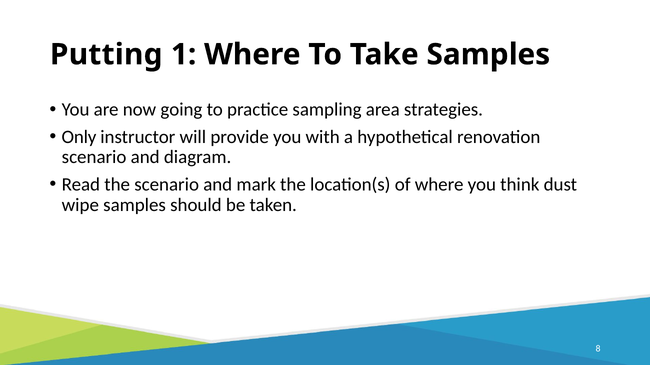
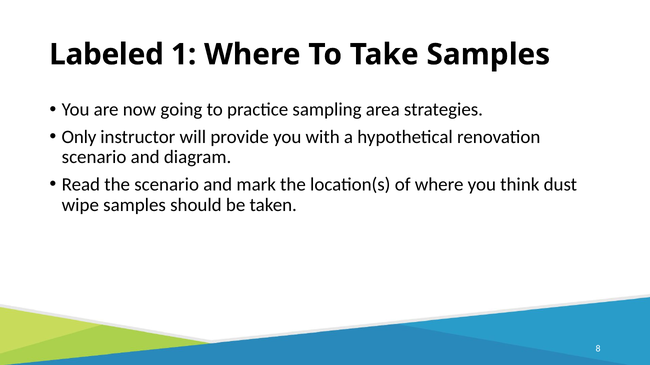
Putting: Putting -> Labeled (107, 55)
